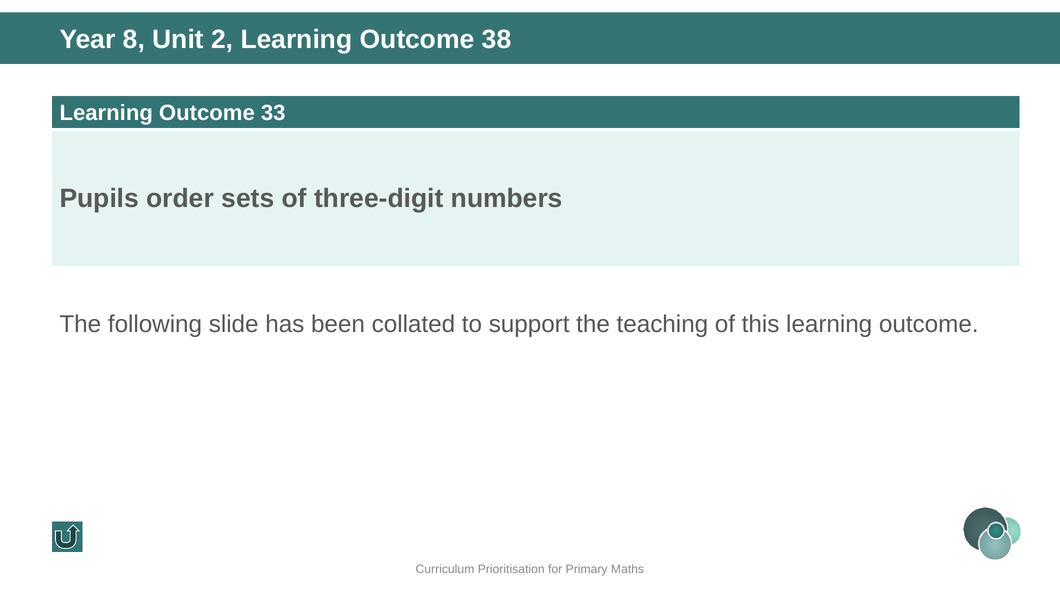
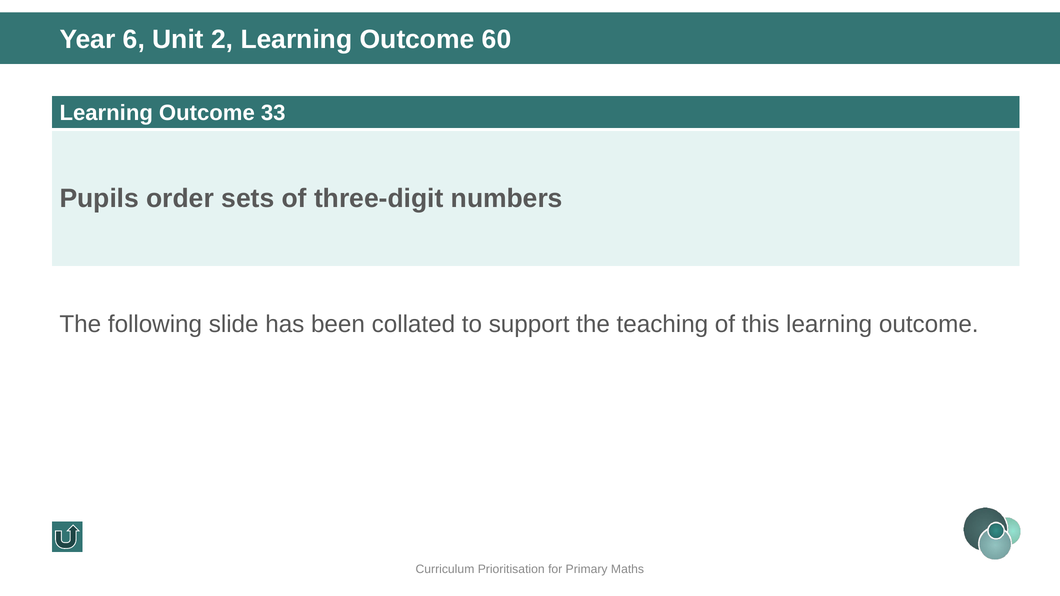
8: 8 -> 6 (134, 40)
38: 38 -> 60 (497, 40)
